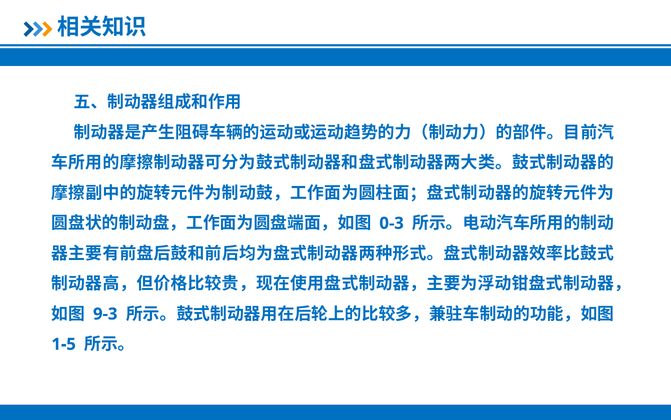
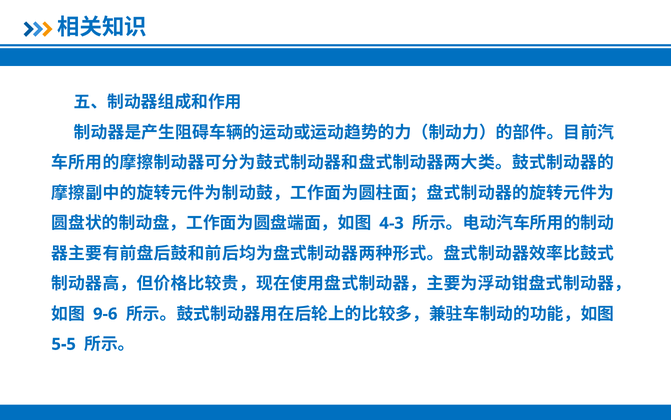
0-3: 0-3 -> 4-3 (392, 223)
9-3: 9-3 -> 9-6 (105, 314)
1-5: 1-5 -> 5-5 (64, 344)
